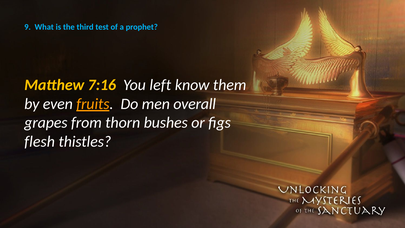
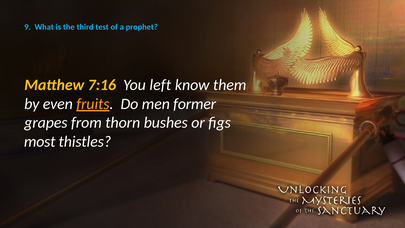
overall: overall -> former (195, 104)
flesh: flesh -> most (40, 142)
